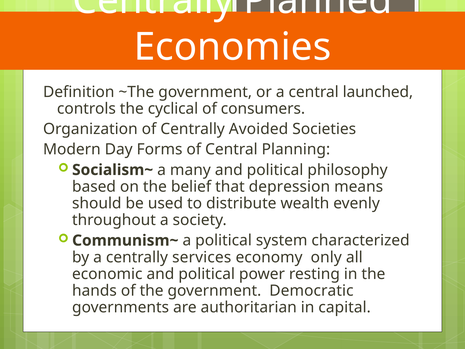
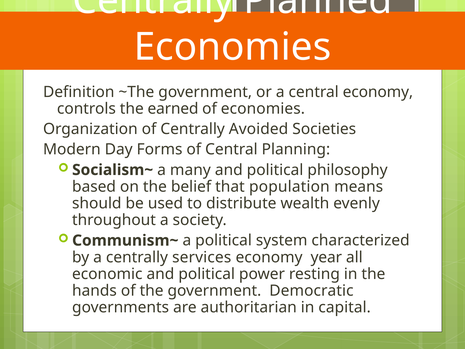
central launched: launched -> economy (378, 92)
cyclical: cyclical -> earned (173, 109)
of consumers: consumers -> economies (263, 109)
depression: depression -> population (289, 187)
only: only -> year (326, 257)
